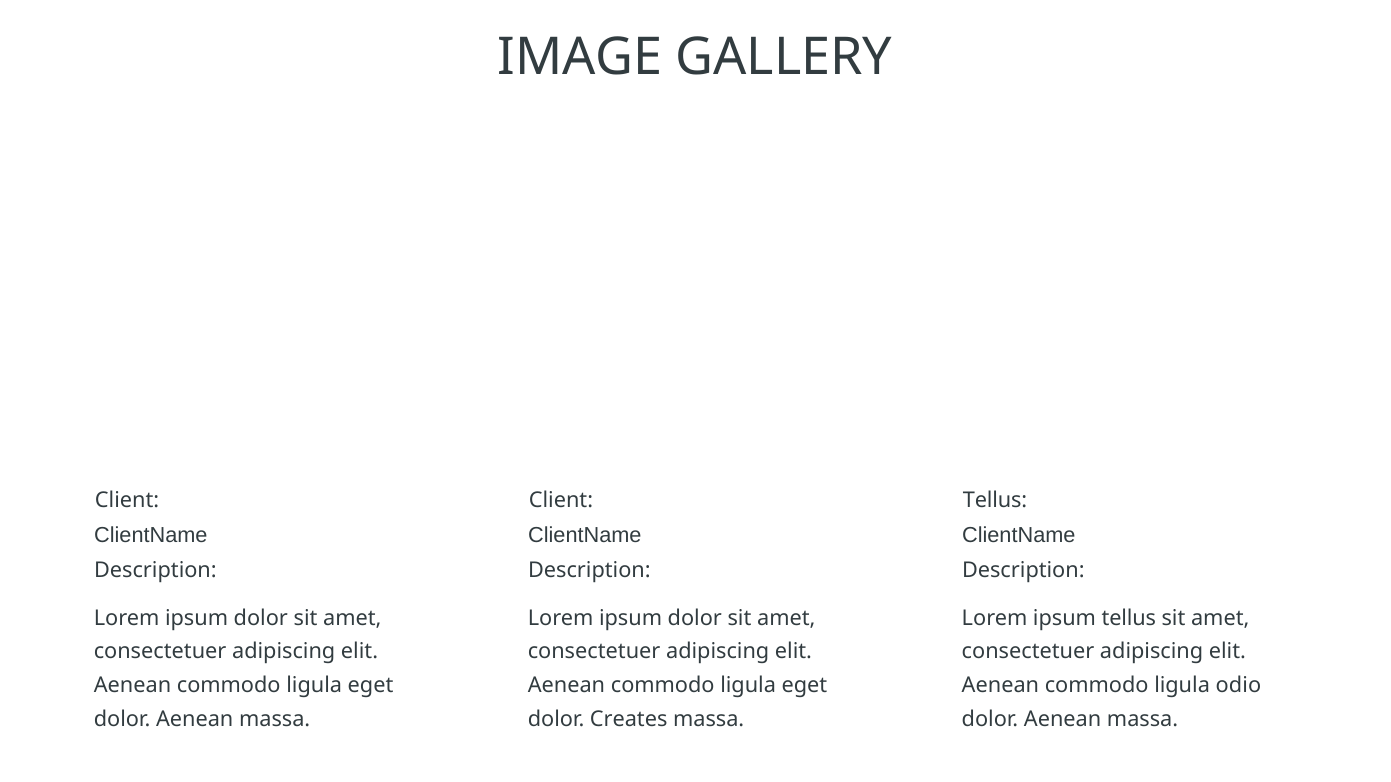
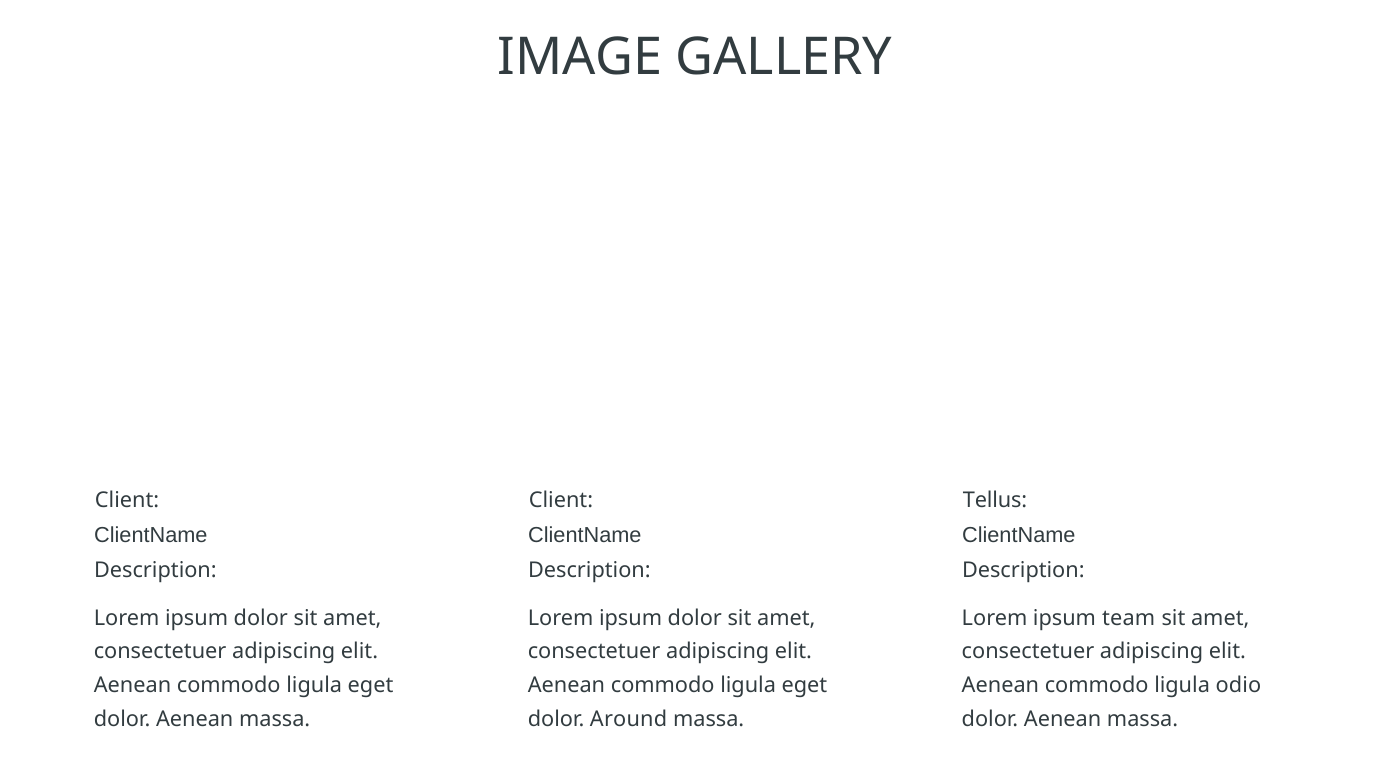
ipsum tellus: tellus -> team (1129, 618)
Creates: Creates -> Around (629, 720)
